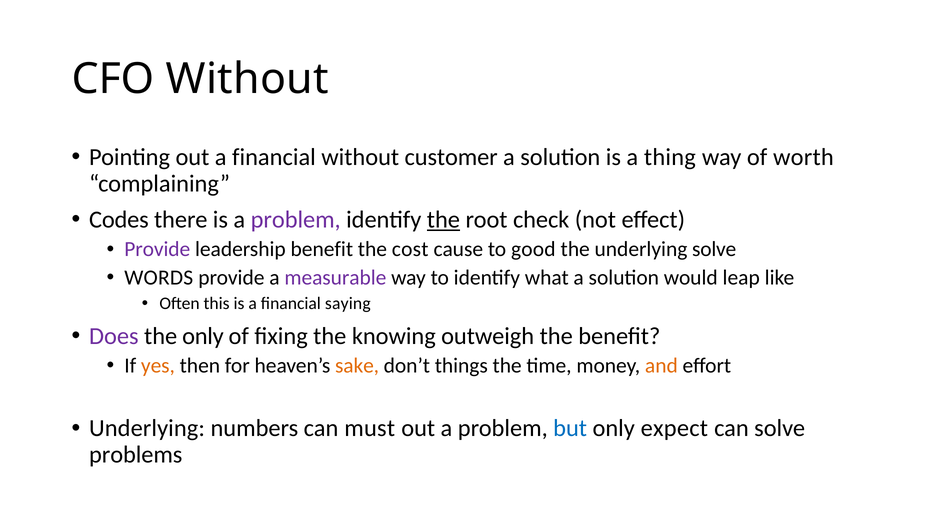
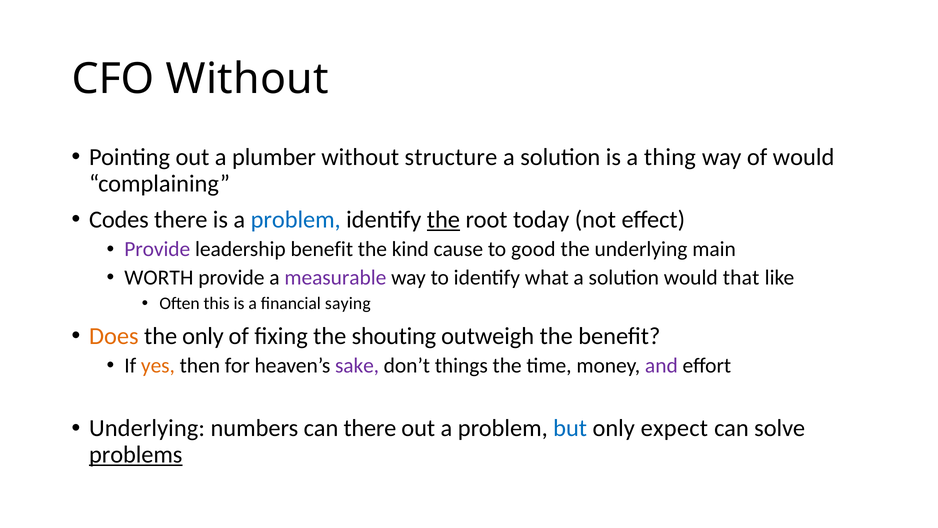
out a financial: financial -> plumber (274, 157)
customer: customer -> structure (451, 157)
of worth: worth -> would (804, 157)
problem colour: purple -> blue (296, 220)
check: check -> today (541, 220)
cost: cost -> kind (410, 249)
underlying solve: solve -> main (714, 249)
WORDS: WORDS -> WORTH (159, 277)
leap: leap -> that (741, 277)
Does colour: purple -> orange (114, 336)
knowing: knowing -> shouting (394, 336)
sake colour: orange -> purple (357, 365)
and colour: orange -> purple (661, 365)
can must: must -> there (370, 428)
problems underline: none -> present (136, 454)
